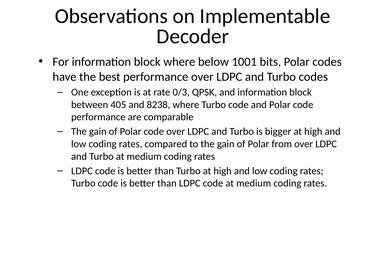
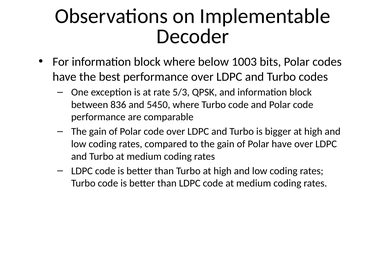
1001: 1001 -> 1003 (244, 62)
0/3: 0/3 -> 5/3 (181, 92)
405: 405 -> 836 (118, 105)
8238: 8238 -> 5450 (158, 105)
Polar from: from -> have (282, 144)
